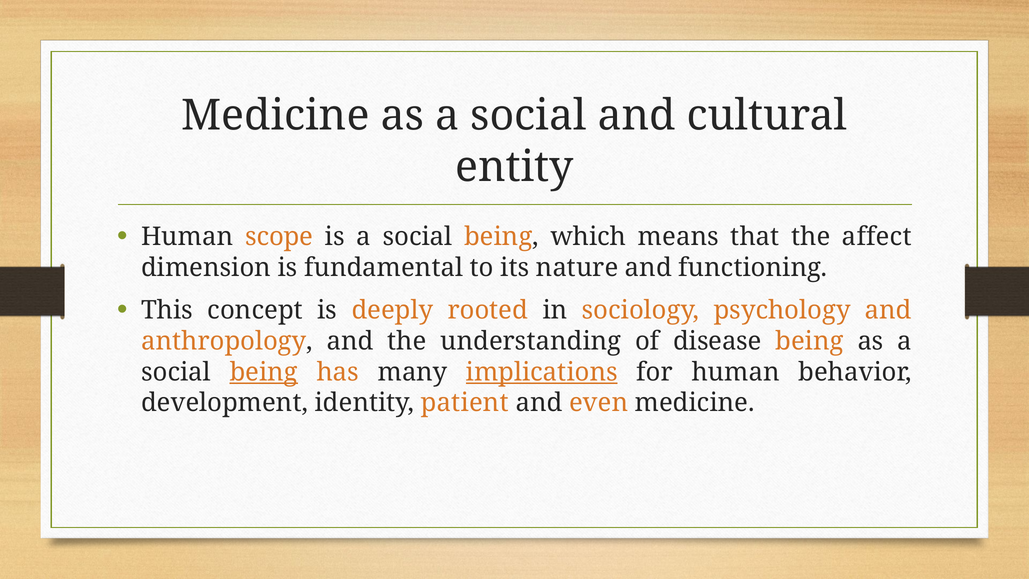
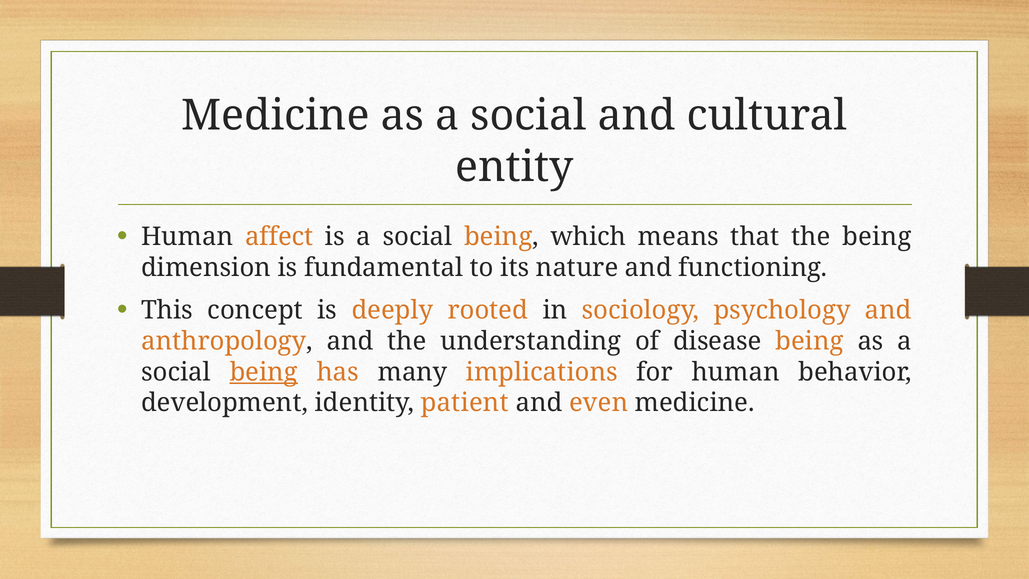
scope: scope -> affect (279, 237)
the affect: affect -> being (877, 237)
implications underline: present -> none (542, 372)
